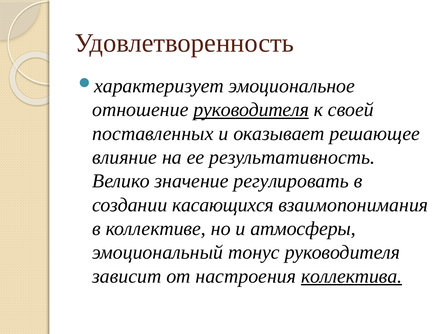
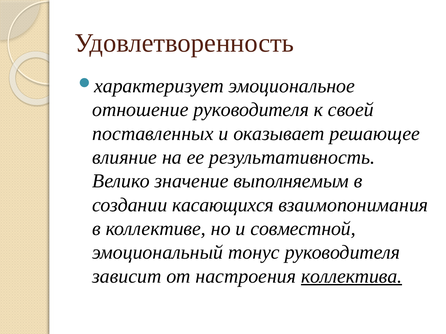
руководителя underline: present -> none (251, 110)
регулировать: регулировать -> выполняемым (291, 181)
атмосферы: атмосферы -> совместной (303, 229)
